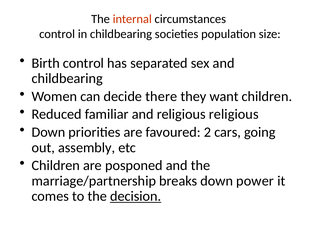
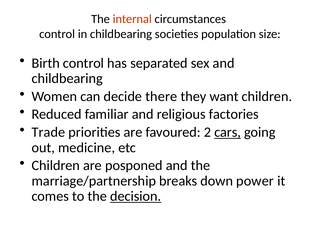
religious religious: religious -> factories (234, 114)
Down: Down -> Trade (48, 132)
cars underline: none -> present (228, 132)
assembly: assembly -> medicine (87, 148)
